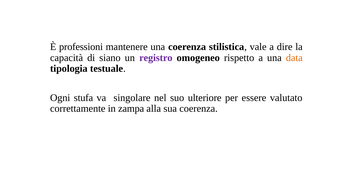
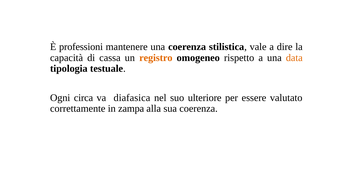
siano: siano -> cassa (110, 58)
registro colour: purple -> orange (156, 58)
stufa: stufa -> circa (83, 98)
singolare: singolare -> diafasica (132, 98)
